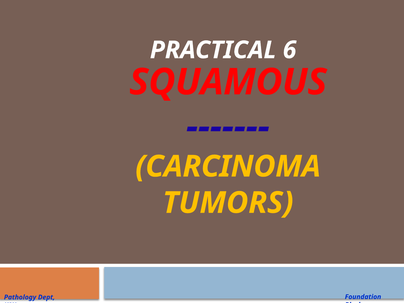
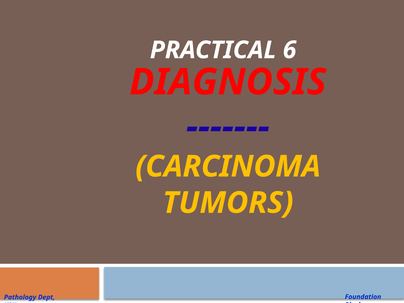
SQUAMOUS: SQUAMOUS -> DIAGNOSIS (228, 82)
